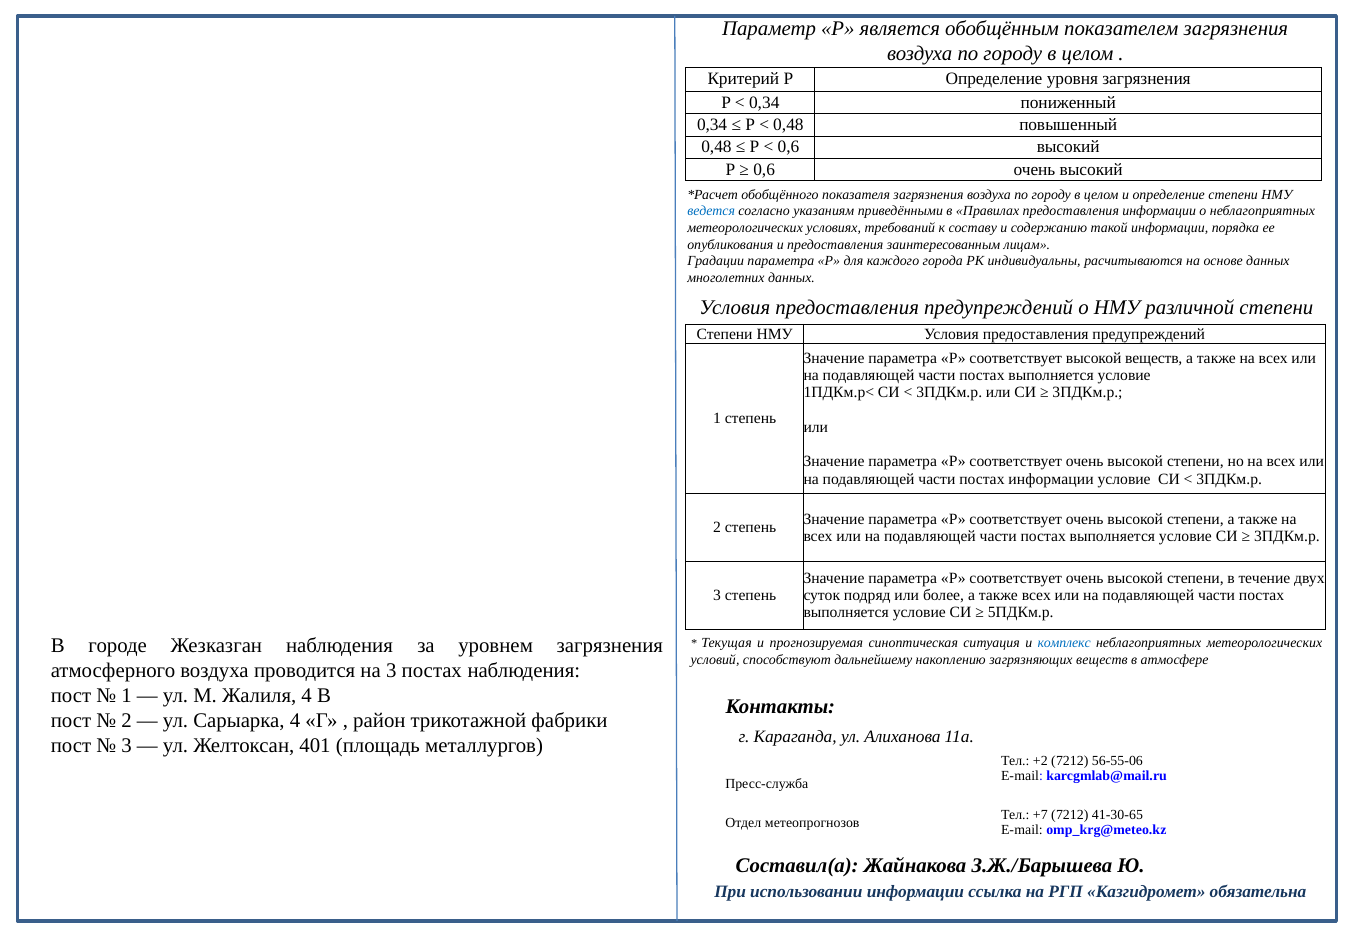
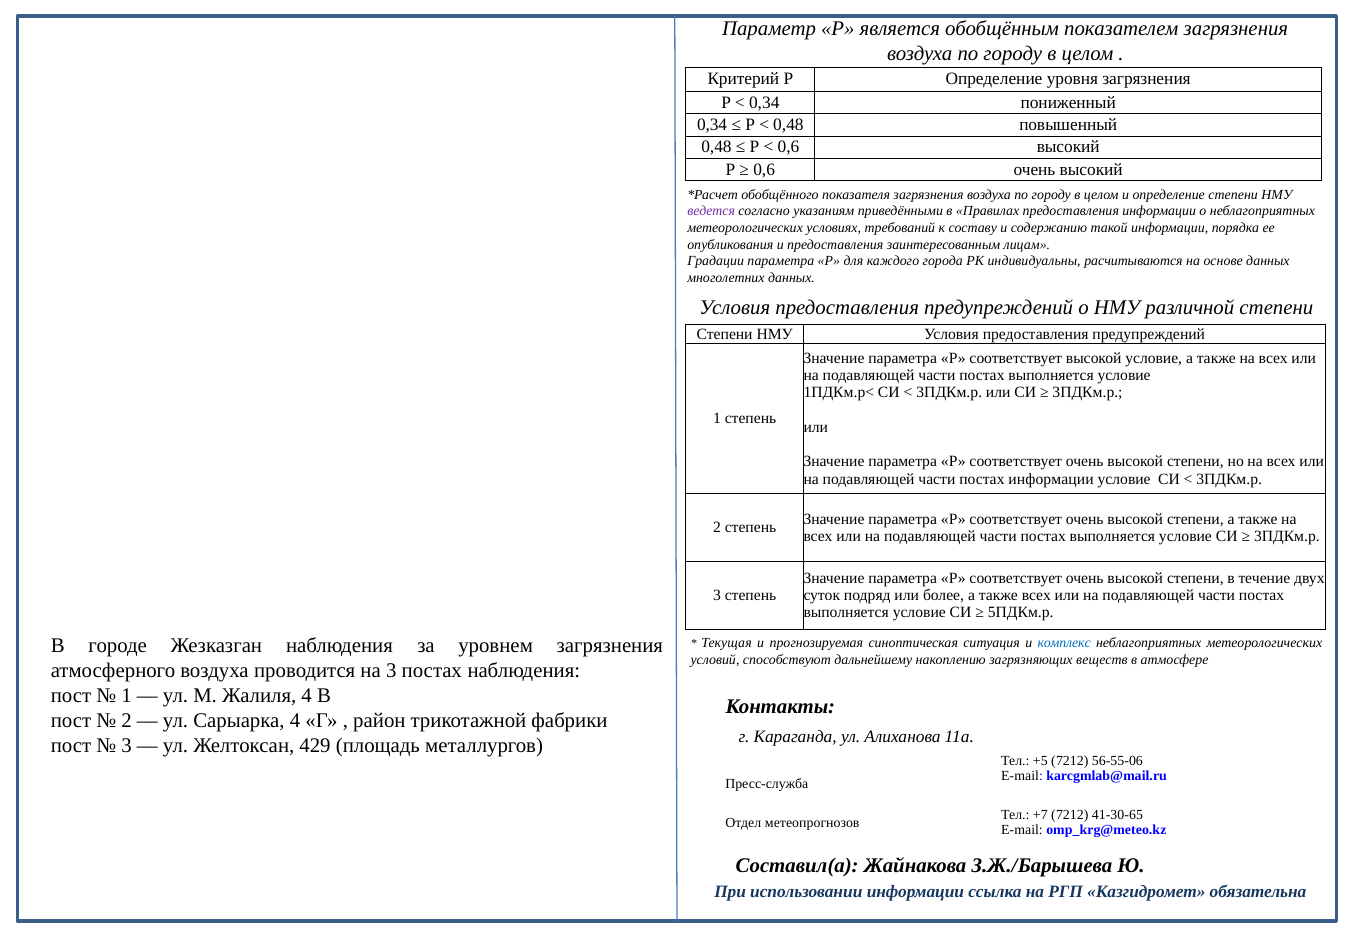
ведется colour: blue -> purple (711, 211)
высокой веществ: веществ -> условие (1154, 358)
401: 401 -> 429 (315, 746)
+2: +2 -> +5 (1040, 761)
